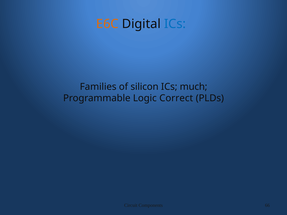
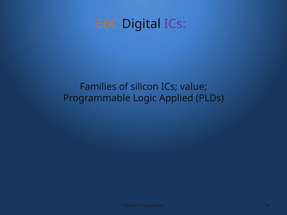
ICs colour: blue -> purple (175, 24)
much: much -> value (193, 87)
Correct: Correct -> Applied (176, 98)
